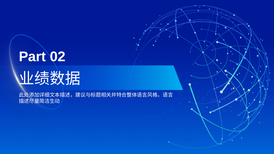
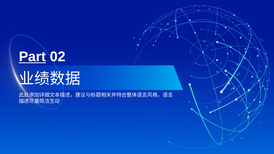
Part underline: none -> present (32, 57)
